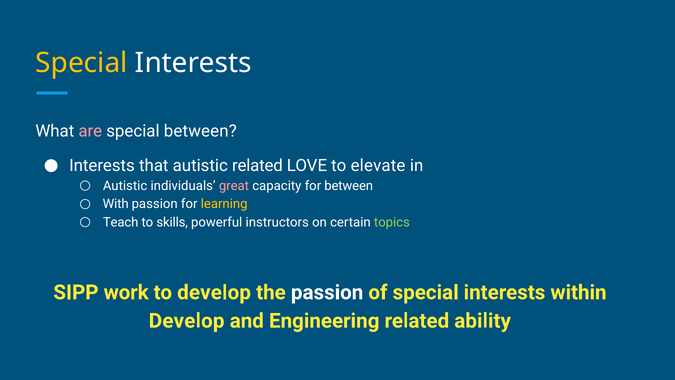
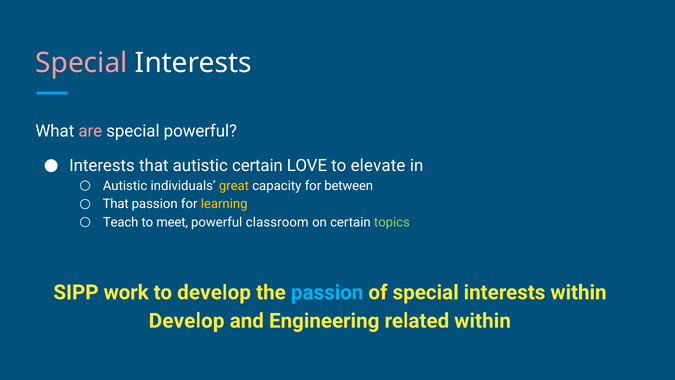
Special colour: yellow -> pink (82, 63)
special between: between -> powerful (200, 131)
autistic related: related -> certain (257, 166)
great colour: pink -> yellow (234, 186)
With: With -> That (116, 204)
skills: skills -> meet (172, 222)
instructors: instructors -> classroom (277, 222)
passion colour: white -> light blue (327, 292)
related ability: ability -> within (483, 321)
